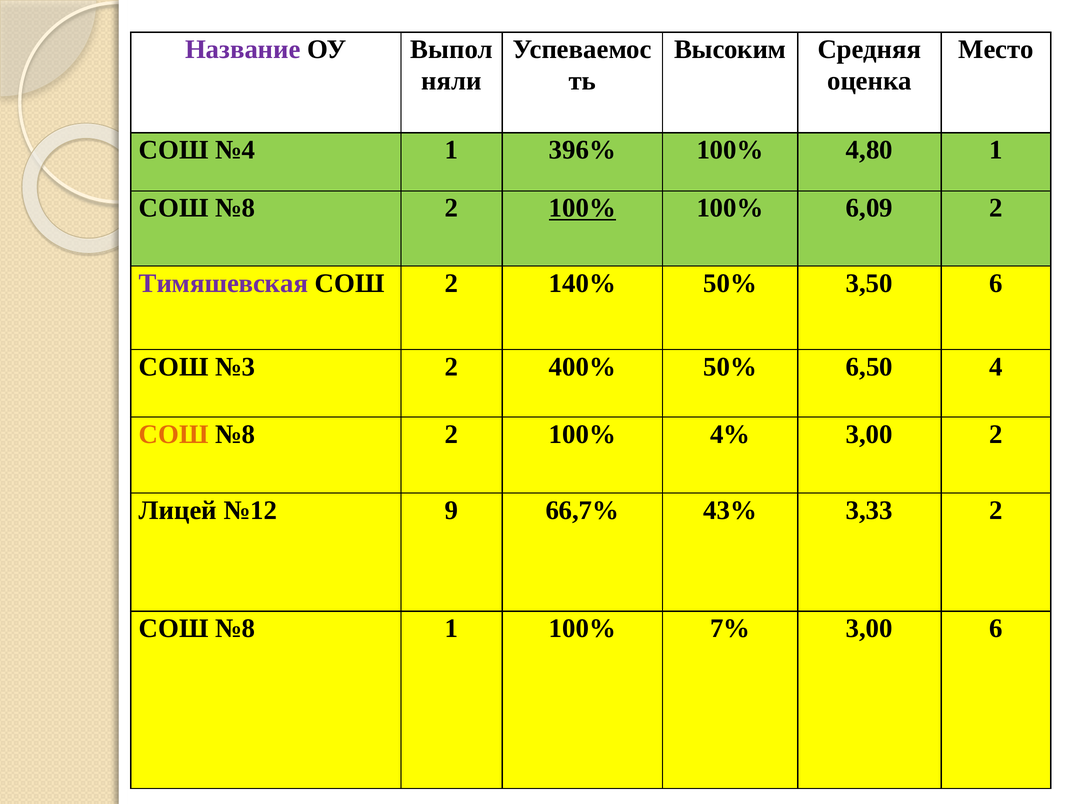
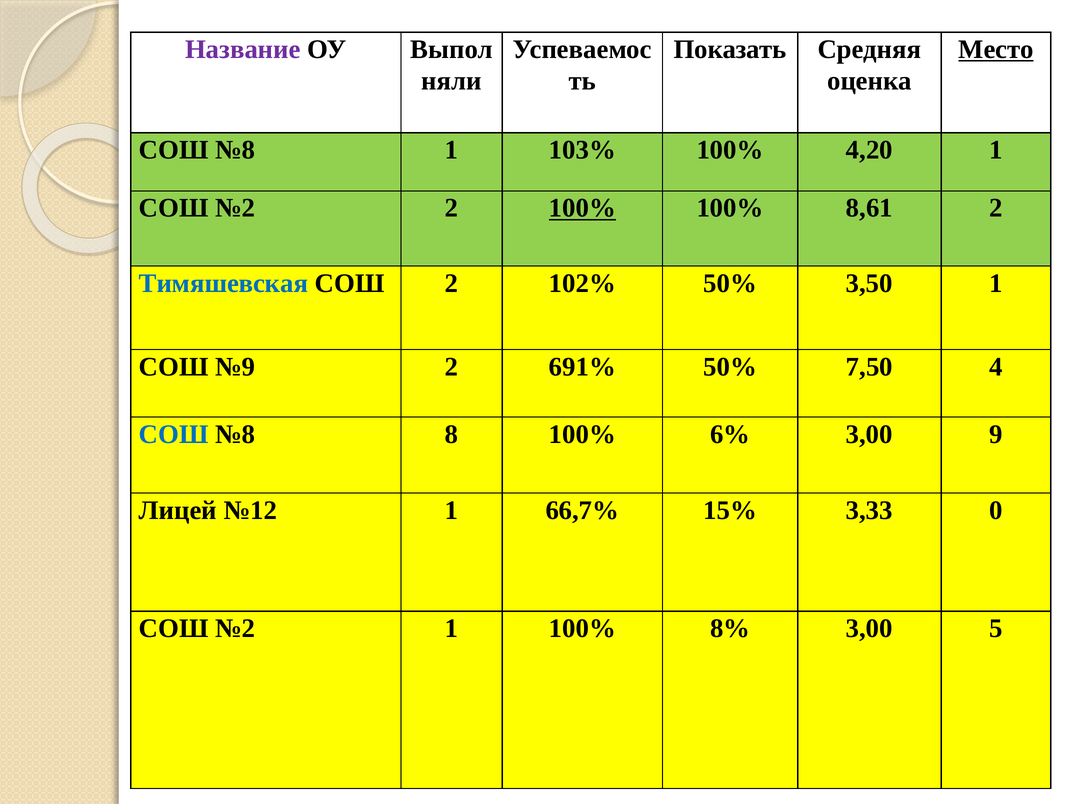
Высоким: Высоким -> Показать (730, 49)
Место underline: none -> present (996, 49)
№4: №4 -> №8 (235, 150)
396%: 396% -> 103% (582, 150)
4,80: 4,80 -> 4,20 (869, 150)
№8: №8 -> №2 (235, 208)
6,09: 6,09 -> 8,61 (869, 208)
Тимяшевская colour: purple -> blue (223, 283)
140%: 140% -> 102% (582, 283)
3,50 6: 6 -> 1 (996, 283)
№3: №3 -> №9 (235, 367)
400%: 400% -> 691% (582, 367)
6,50: 6,50 -> 7,50 (869, 367)
СОШ colour: orange -> blue (174, 434)
2: 2 -> 8 (452, 434)
4%: 4% -> 6% (730, 434)
3,00 2: 2 -> 9 (996, 434)
№12 9: 9 -> 1 (452, 510)
43%: 43% -> 15% (730, 510)
3,33 2: 2 -> 0 (996, 510)
№8: №8 -> №2 (235, 628)
7%: 7% -> 8% (730, 628)
3,00 6: 6 -> 5 (996, 628)
